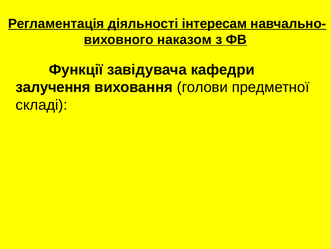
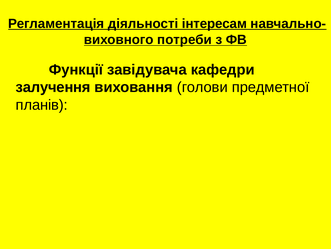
наказом: наказом -> потреби (185, 40)
складі: складі -> планів (42, 105)
